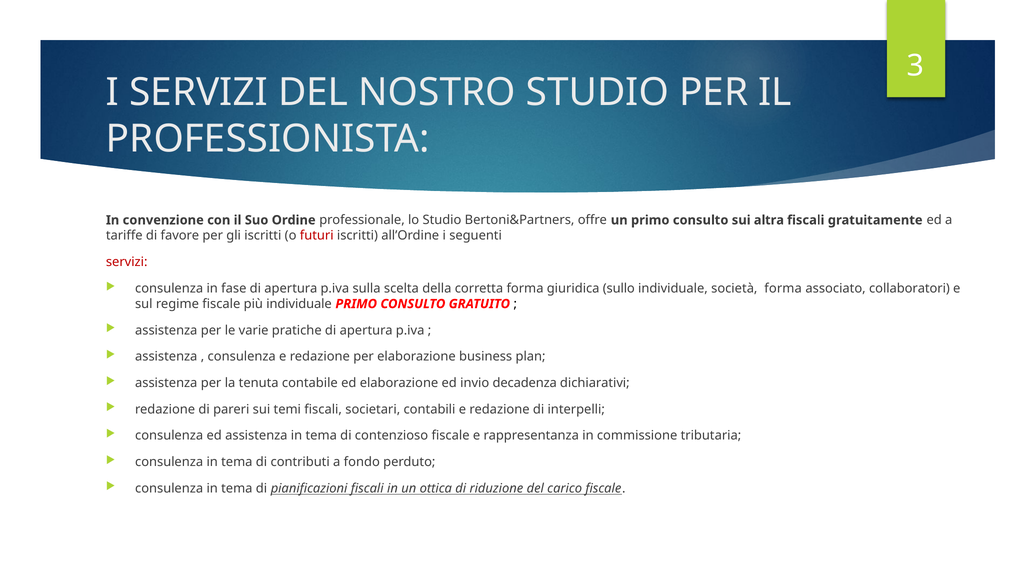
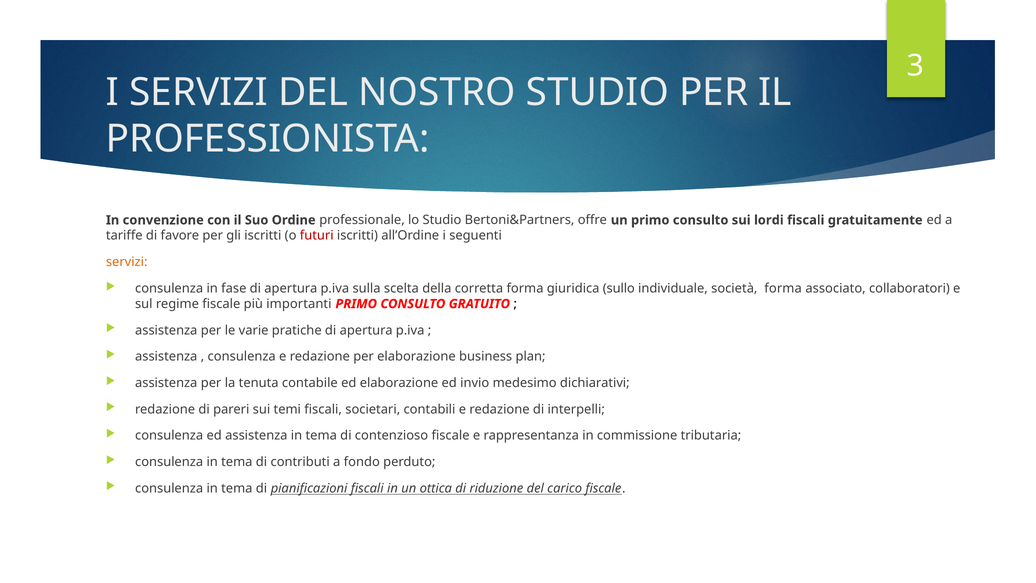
altra: altra -> lordi (769, 220)
servizi colour: red -> orange (127, 262)
più individuale: individuale -> importanti (299, 304)
decadenza: decadenza -> medesimo (525, 383)
